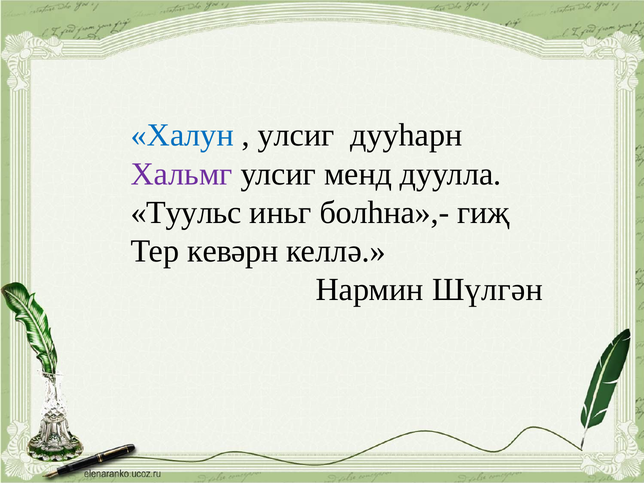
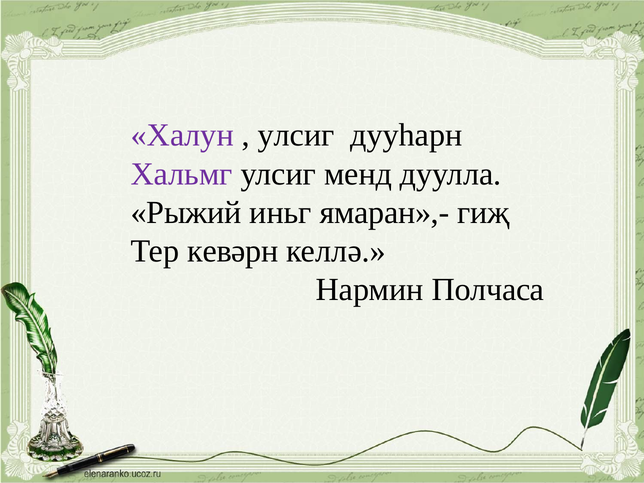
Халун colour: blue -> purple (182, 135)
Туульс: Туульс -> Рыжий (186, 213)
болhна»,-: болhна»,- -> ямаран»,- (385, 213)
Шүлгəн: Шүлгəн -> Полчаса (488, 290)
